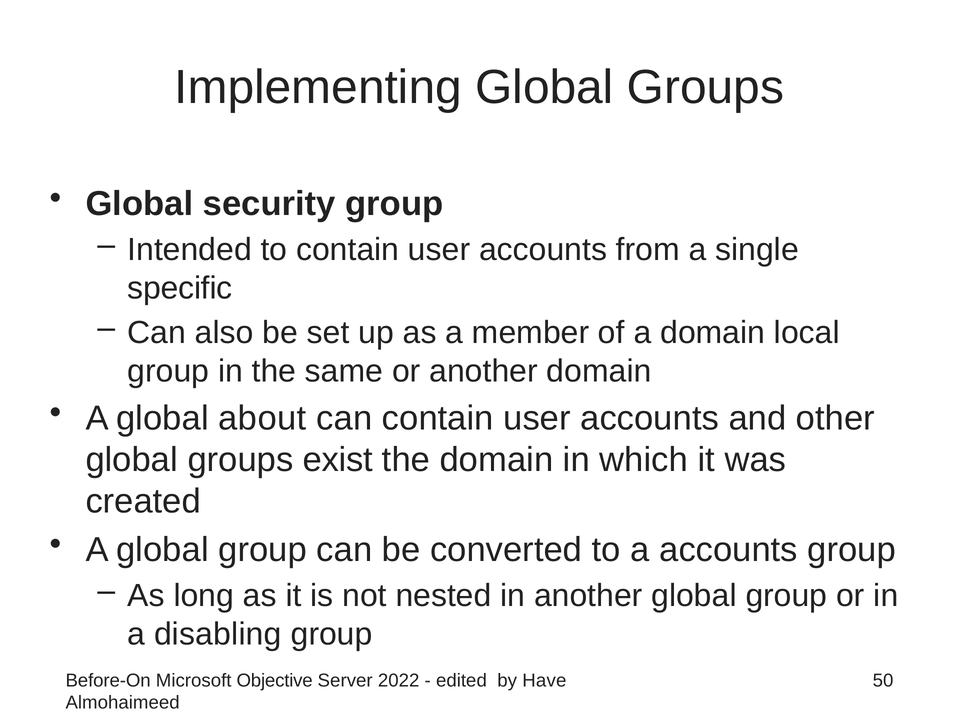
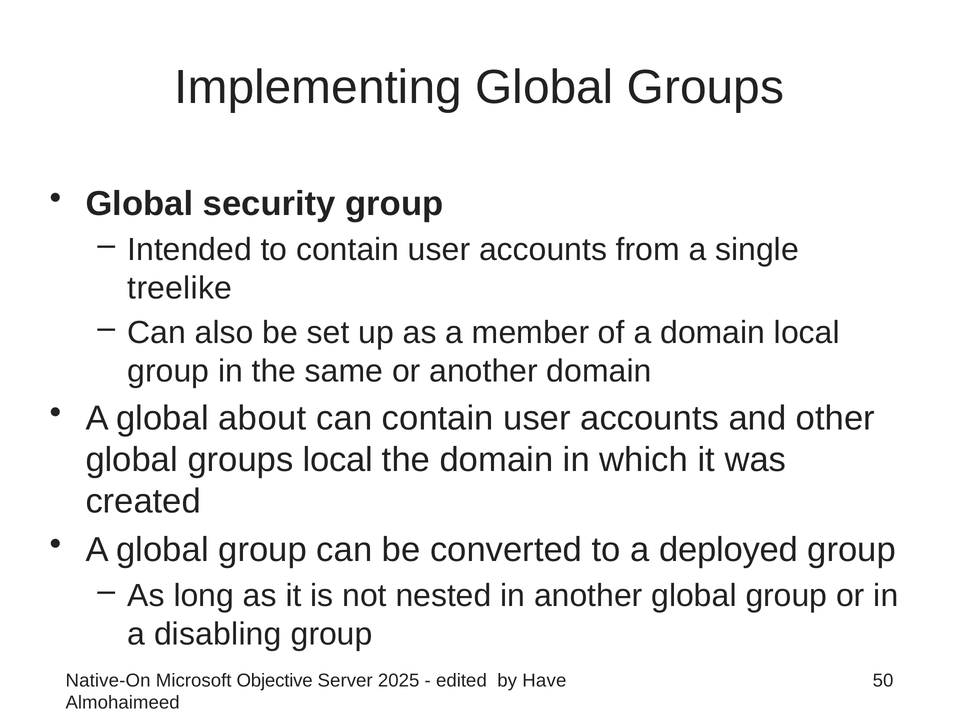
specific: specific -> treelike (180, 288)
groups exist: exist -> local (338, 460)
a accounts: accounts -> deployed (729, 550)
Before-On: Before-On -> Native-On (108, 681)
2022: 2022 -> 2025 (399, 681)
